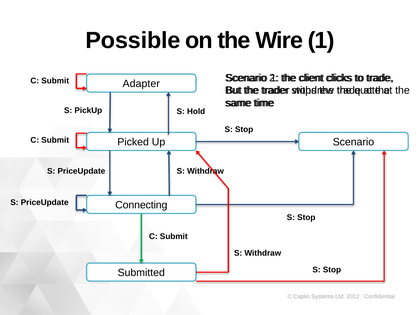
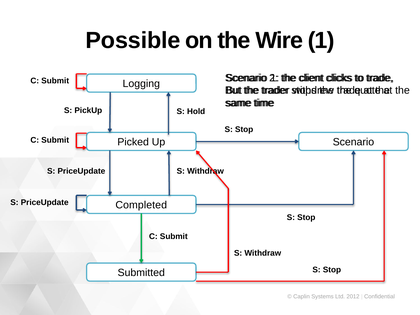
Adapter: Adapter -> Logging (141, 84)
Connecting: Connecting -> Completed (141, 205)
